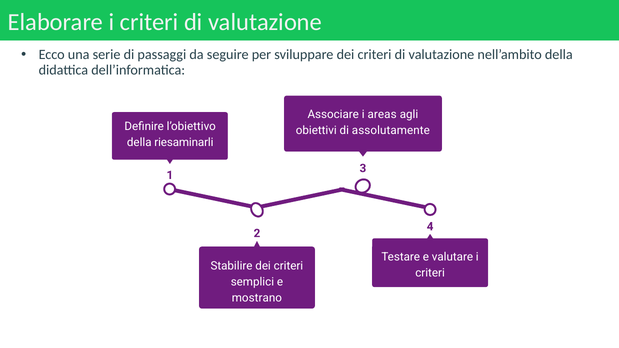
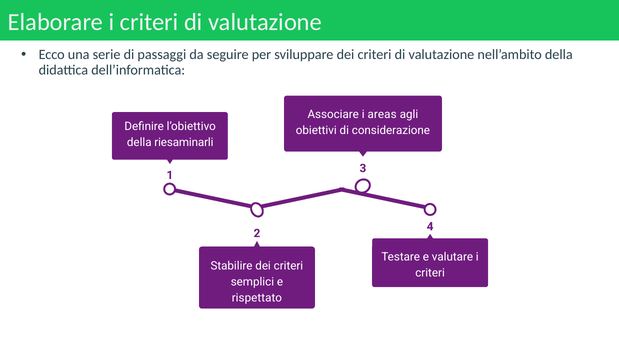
assolutamente: assolutamente -> considerazione (391, 131)
mostrano: mostrano -> rispettato (257, 298)
